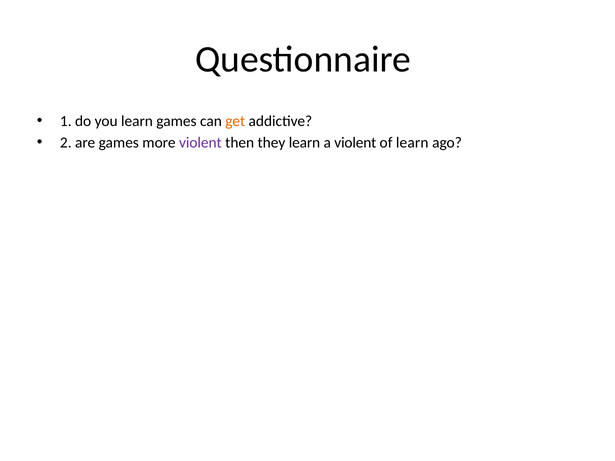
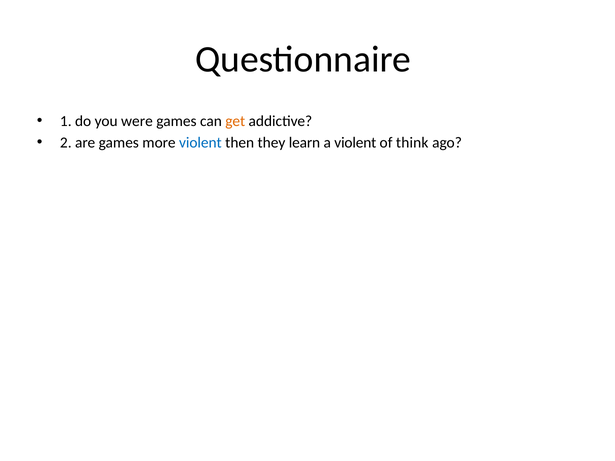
you learn: learn -> were (137, 121)
violent colour: purple -> blue (200, 143)
of learn: learn -> think (412, 143)
